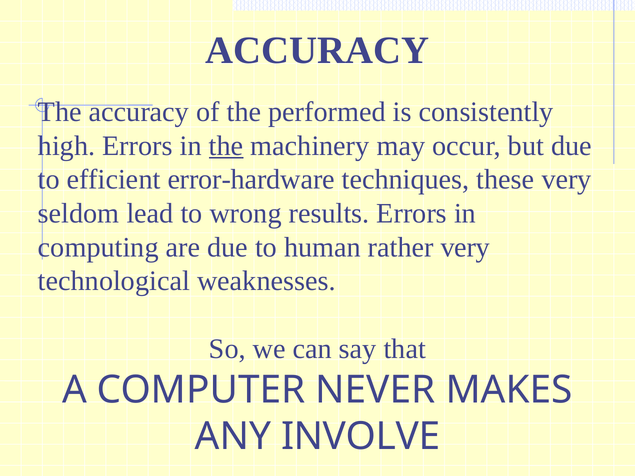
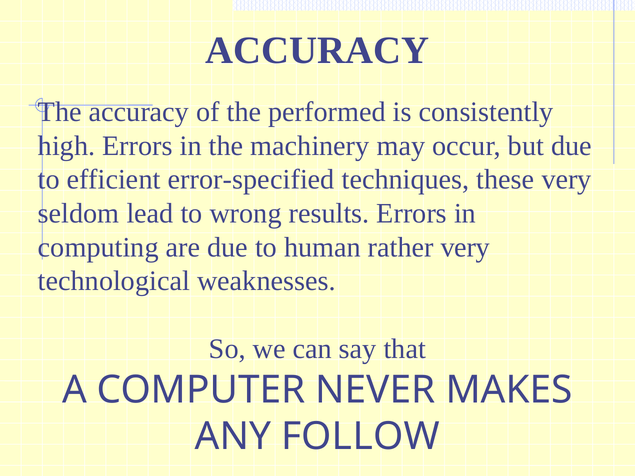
the underline: present -> none (226, 146)
error-hardware: error-hardware -> error-specified (251, 180)
INVOLVE: INVOLVE -> FOLLOW (360, 437)
